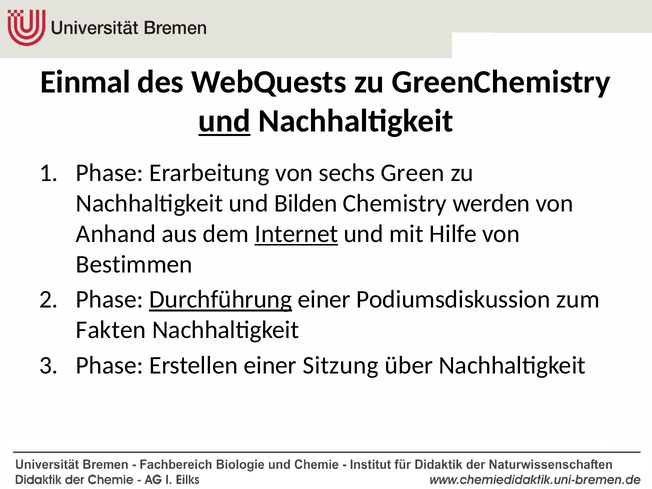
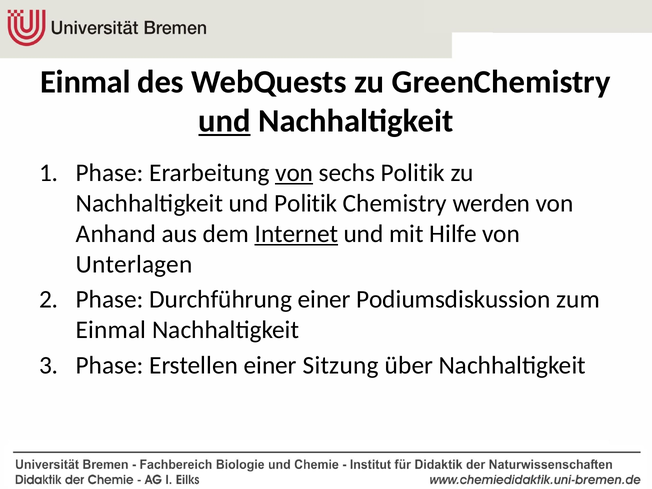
von underline: none -> present (294, 173)
sechs Green: Green -> Politik (413, 173)
und Bilden: Bilden -> Politik (306, 203)
Bestimmen: Bestimmen -> Unterlagen (134, 264)
Durchführung underline: present -> none (221, 300)
Fakten: Fakten -> Einmal (111, 330)
